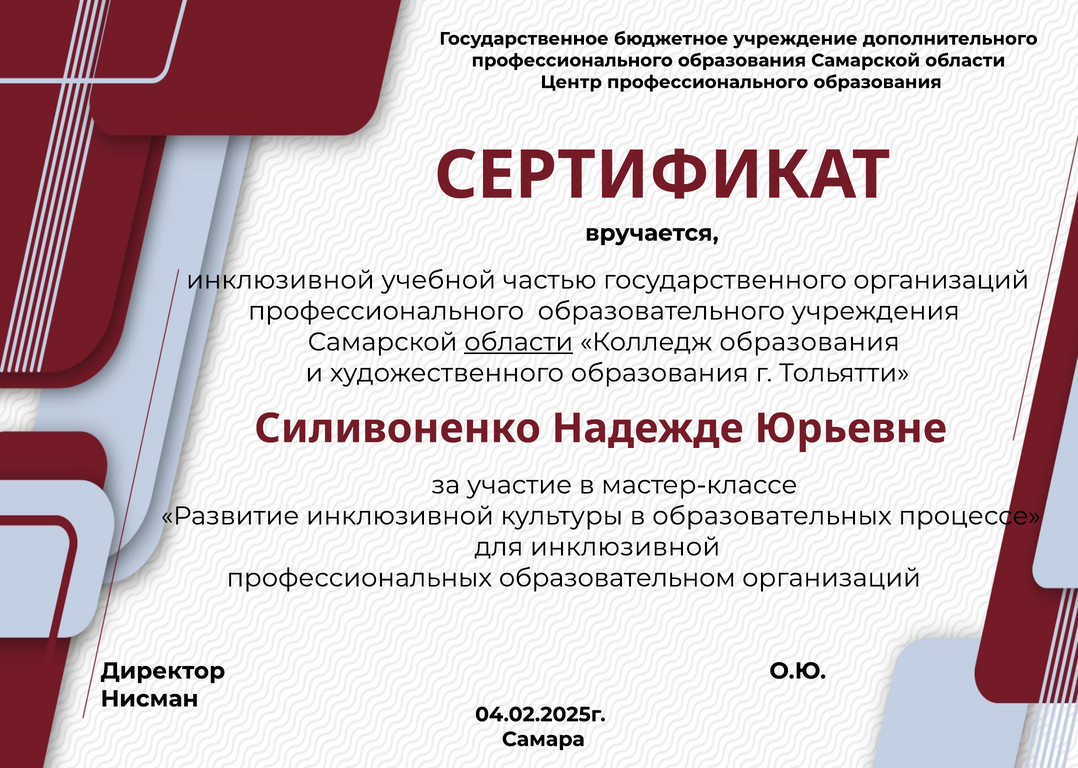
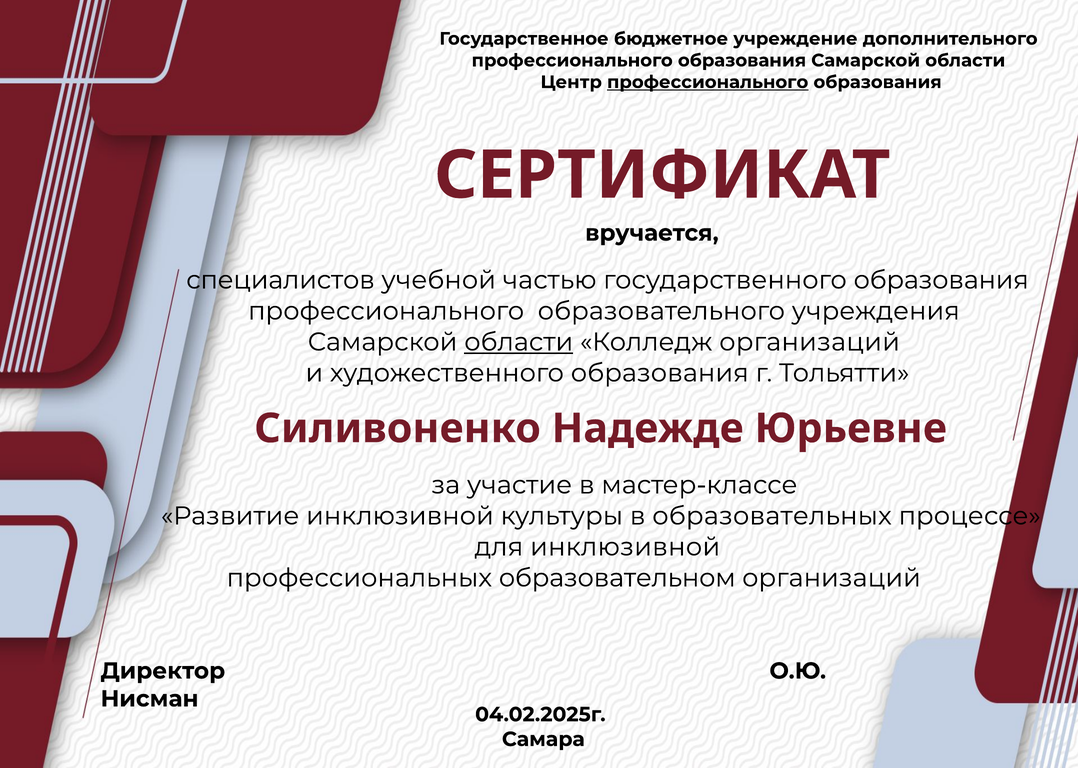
профессионального underline: none -> present (708, 82)
инклюзивной: инклюзивной -> специалистов (281, 280)
государственного организаций: организаций -> образования (941, 280)
Колледж образования: образования -> организаций (810, 342)
